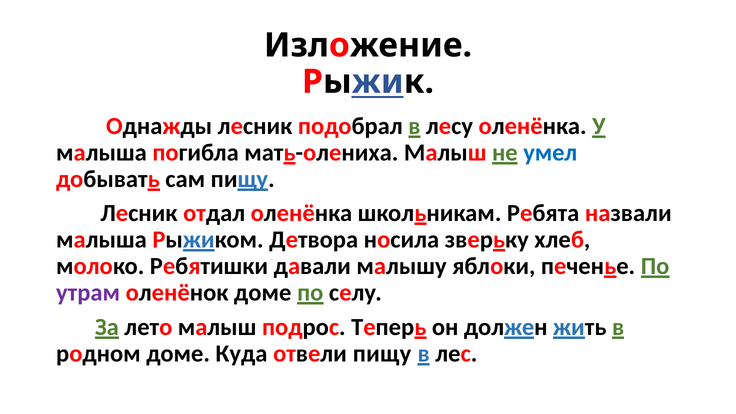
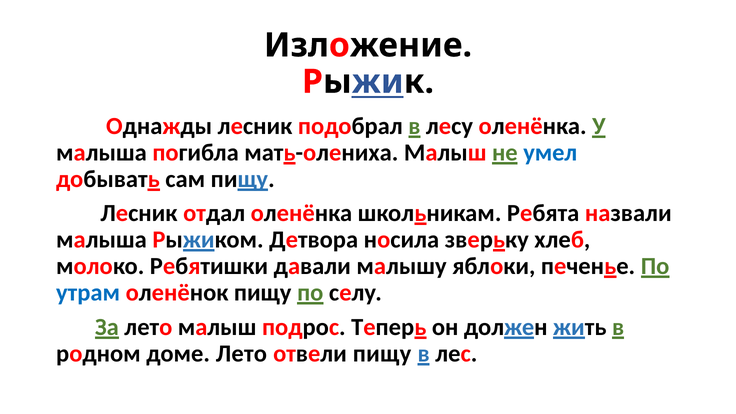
утрам colour: purple -> blue (88, 293)
оленёнок доме: доме -> пищу (263, 293)
доме Куда: Куда -> Лето (241, 354)
